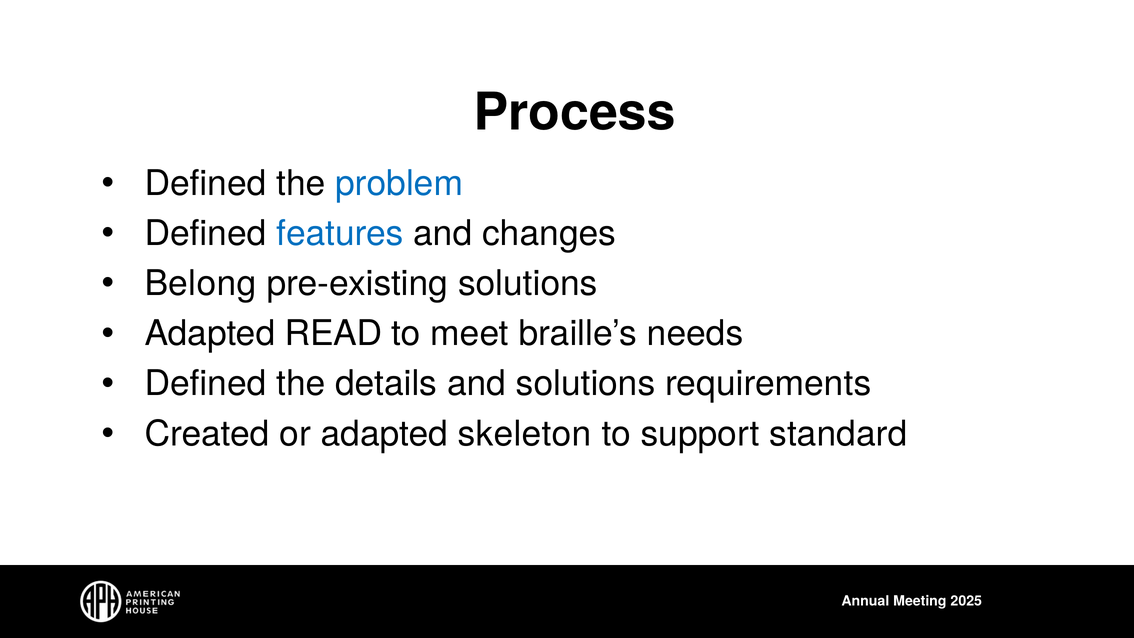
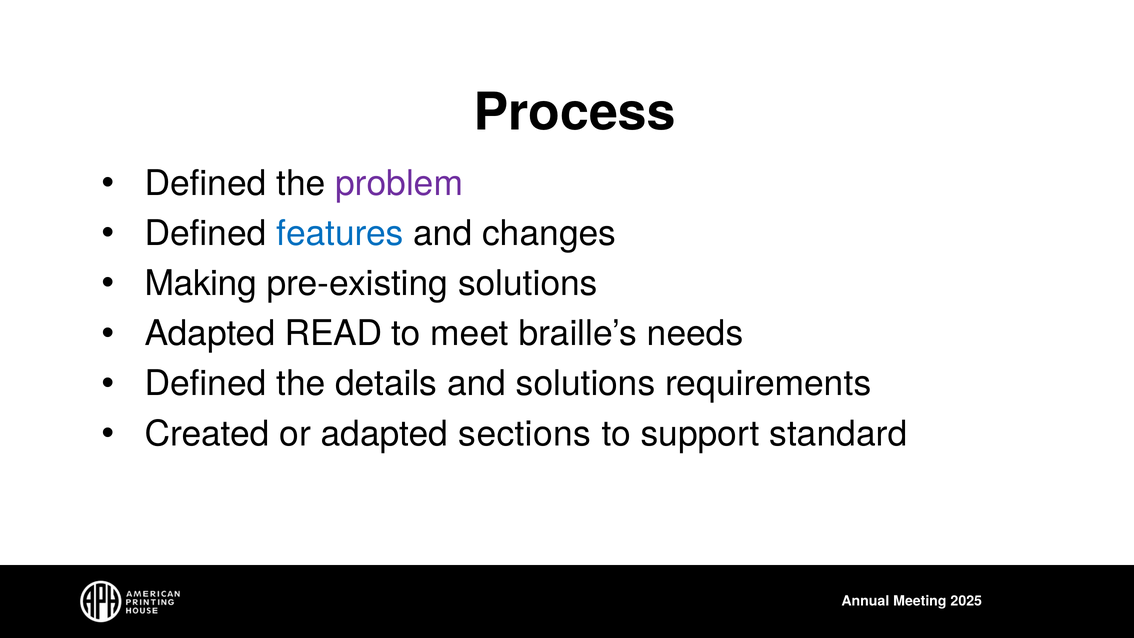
problem colour: blue -> purple (399, 183)
Belong: Belong -> Making (201, 284)
skeleton: skeleton -> sections (525, 434)
